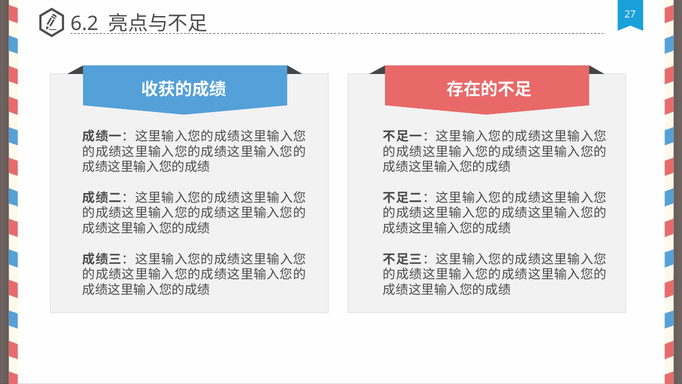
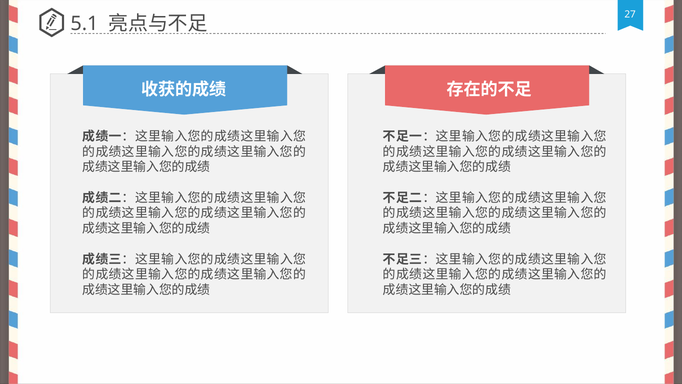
6.2: 6.2 -> 5.1 (84, 24)
